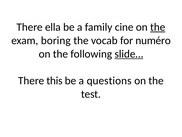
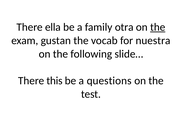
cine: cine -> otra (124, 27)
boring: boring -> gustan (56, 40)
numéro: numéro -> nuestra (153, 40)
slide… underline: present -> none (129, 54)
